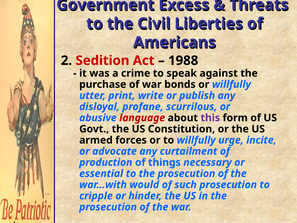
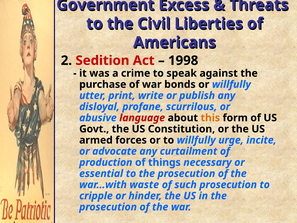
1988: 1988 -> 1998 (183, 60)
this colour: purple -> orange (210, 118)
would: would -> waste (144, 185)
